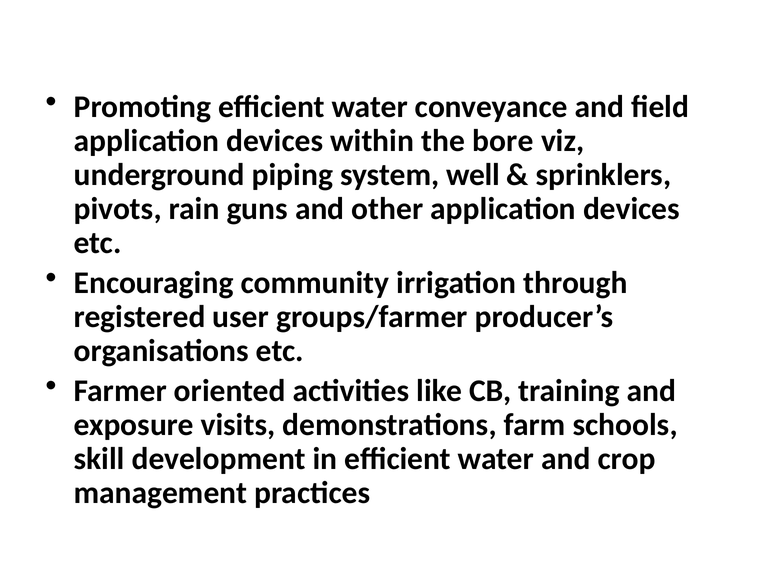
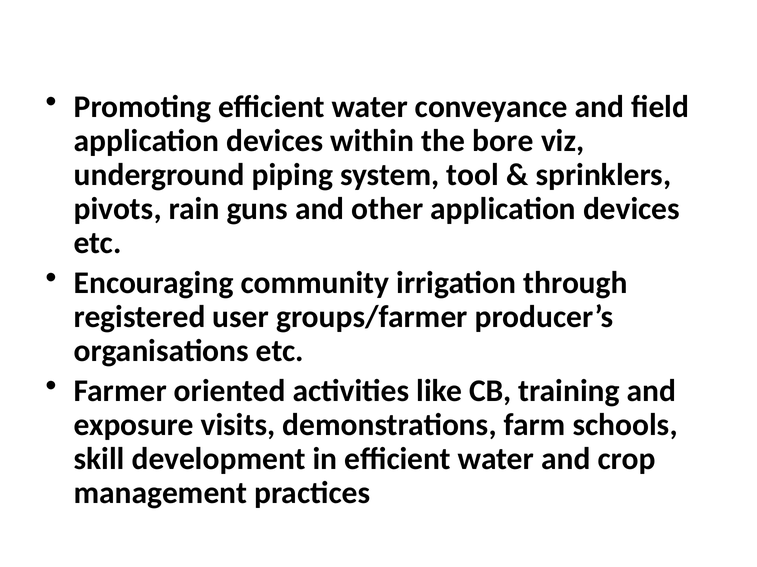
well: well -> tool (473, 175)
